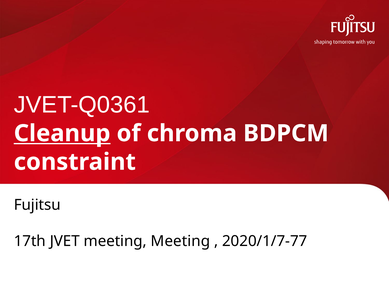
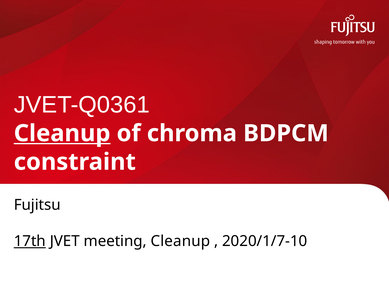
17th underline: none -> present (30, 241)
meeting Meeting: Meeting -> Cleanup (180, 241)
2020/1/7-77: 2020/1/7-77 -> 2020/1/7-10 (265, 241)
